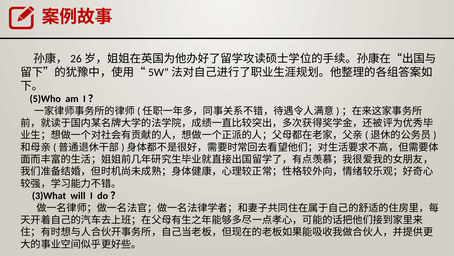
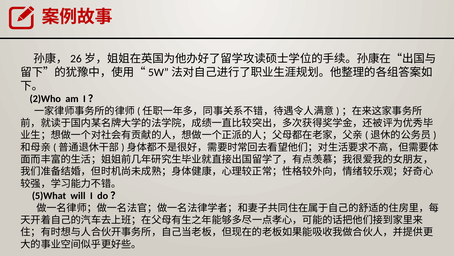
5)Who: 5)Who -> 2)Who (45, 99)
3)What: 3)What -> 5)What (49, 195)
